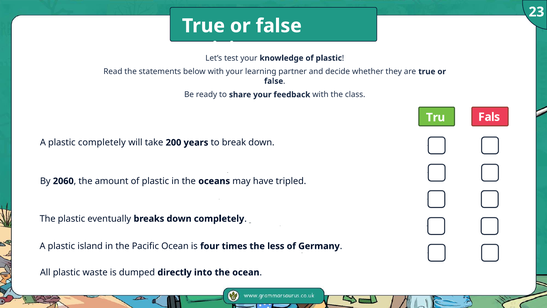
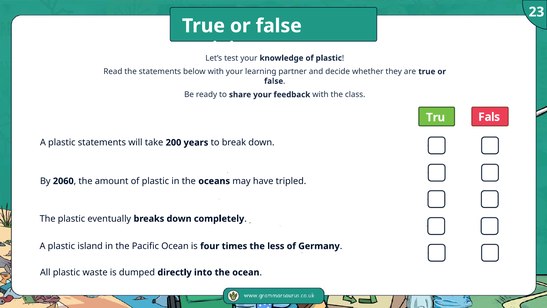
plastic completely: completely -> statements (102, 142)
